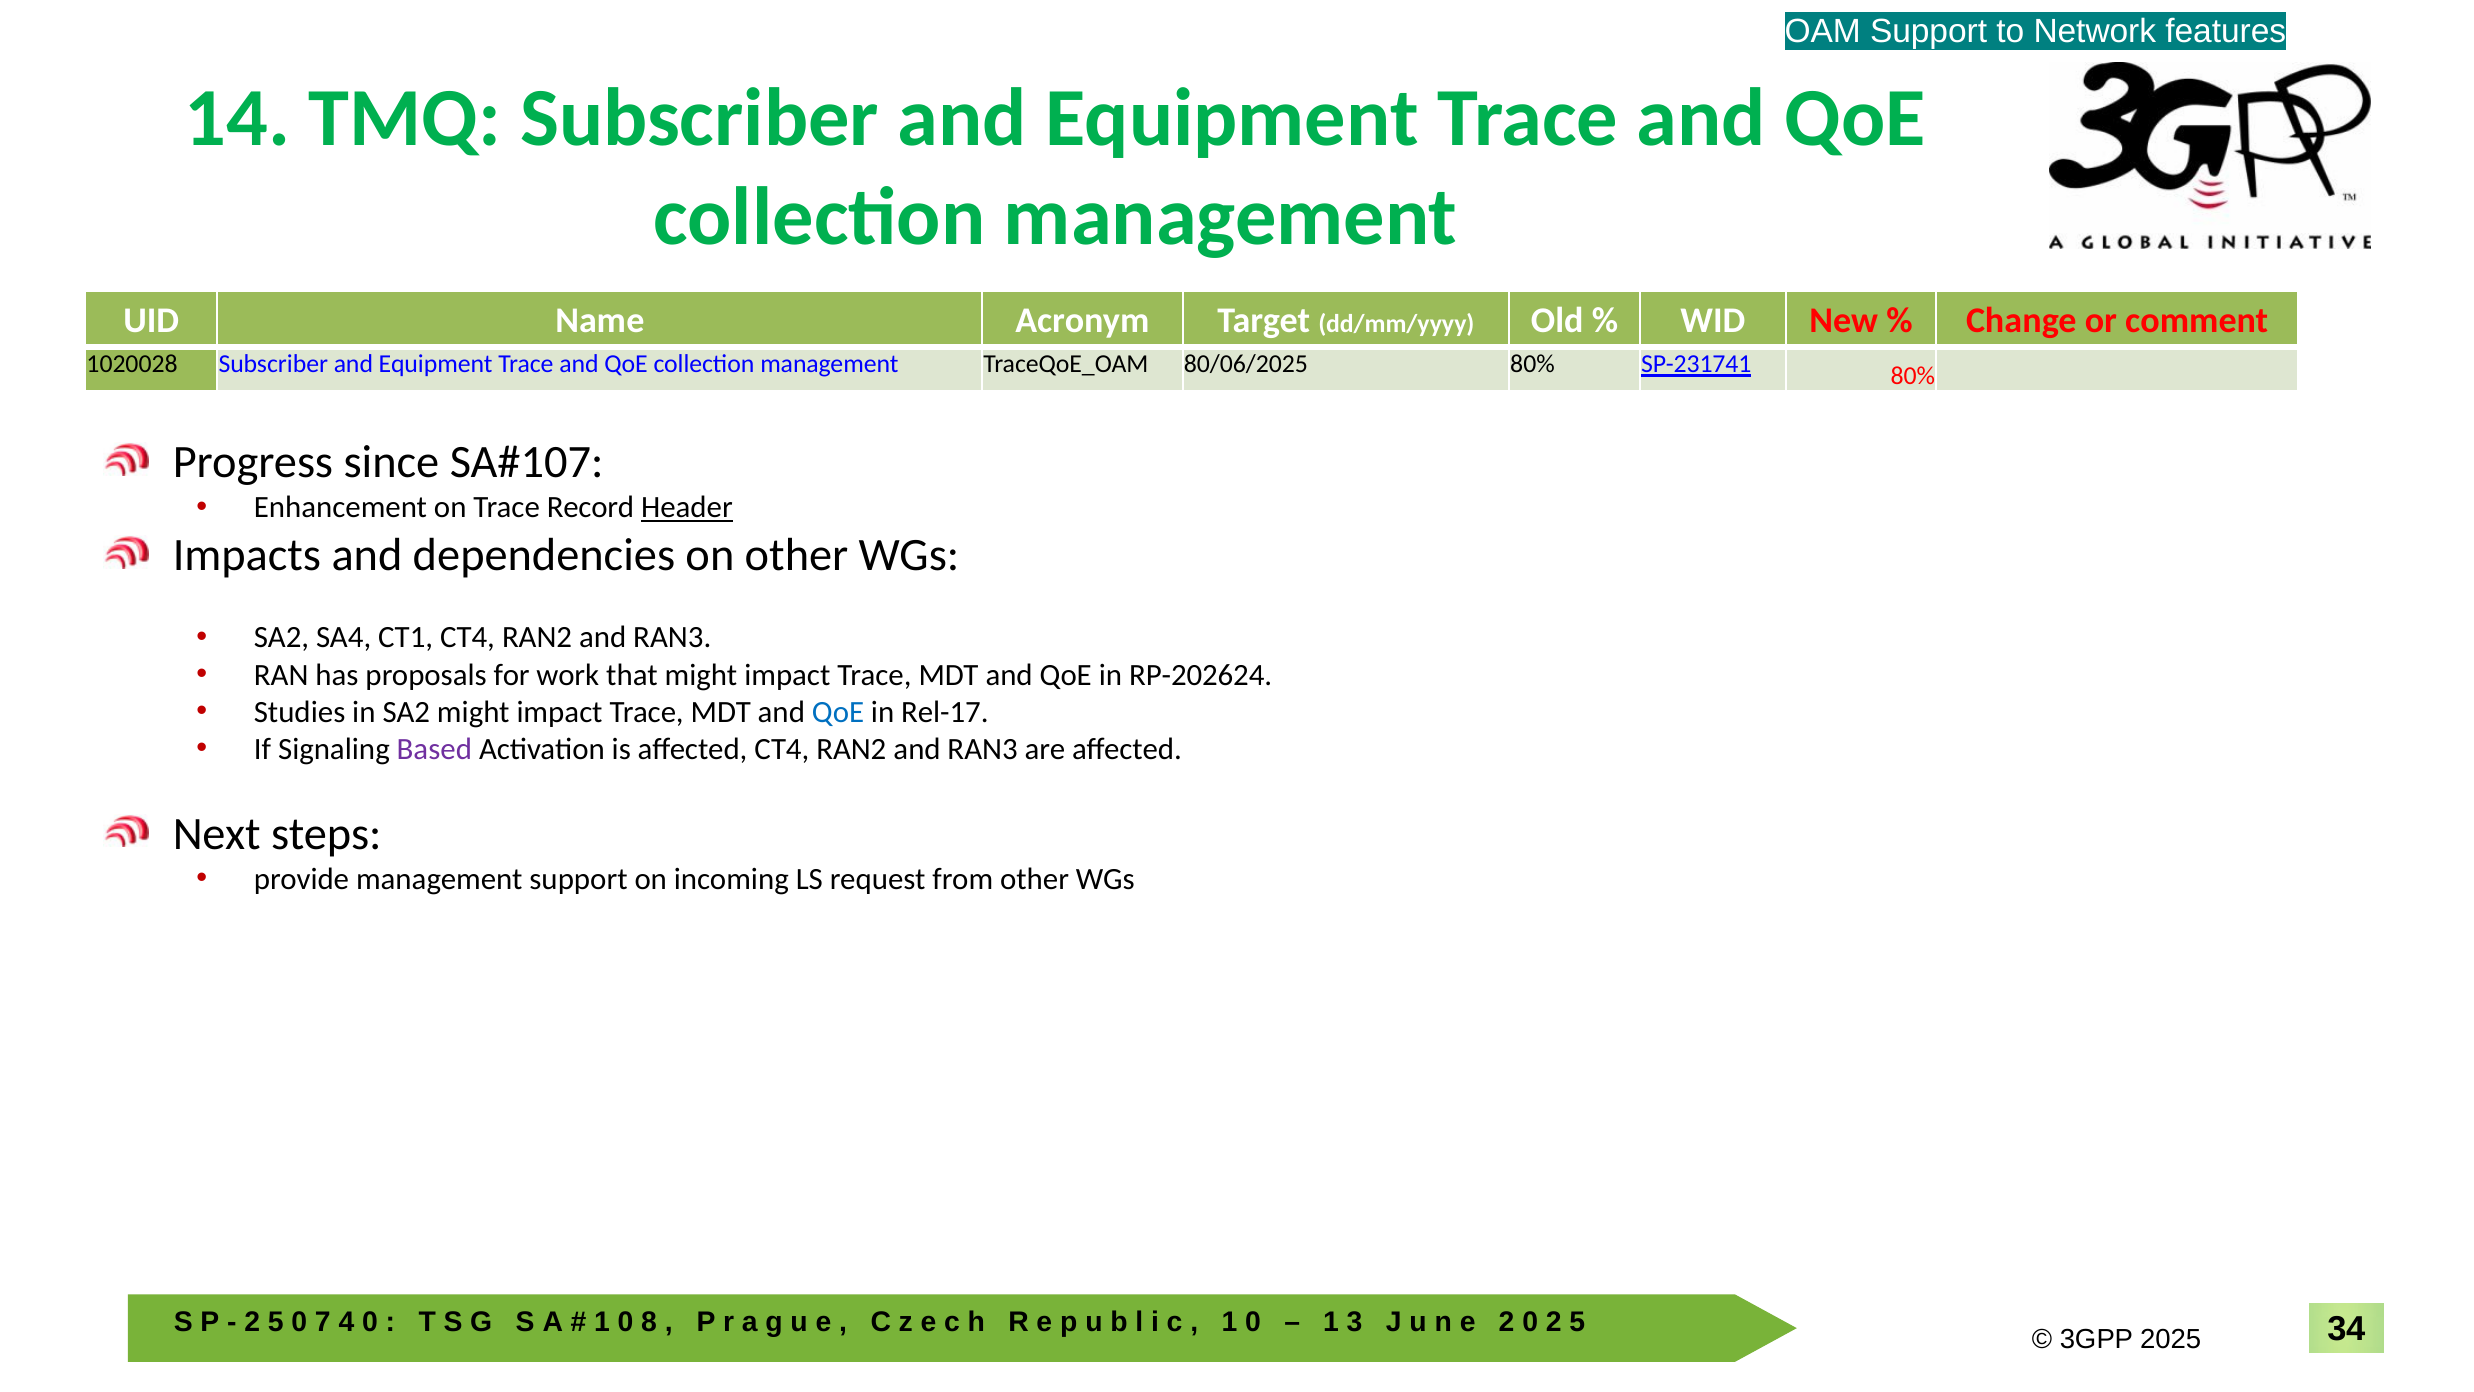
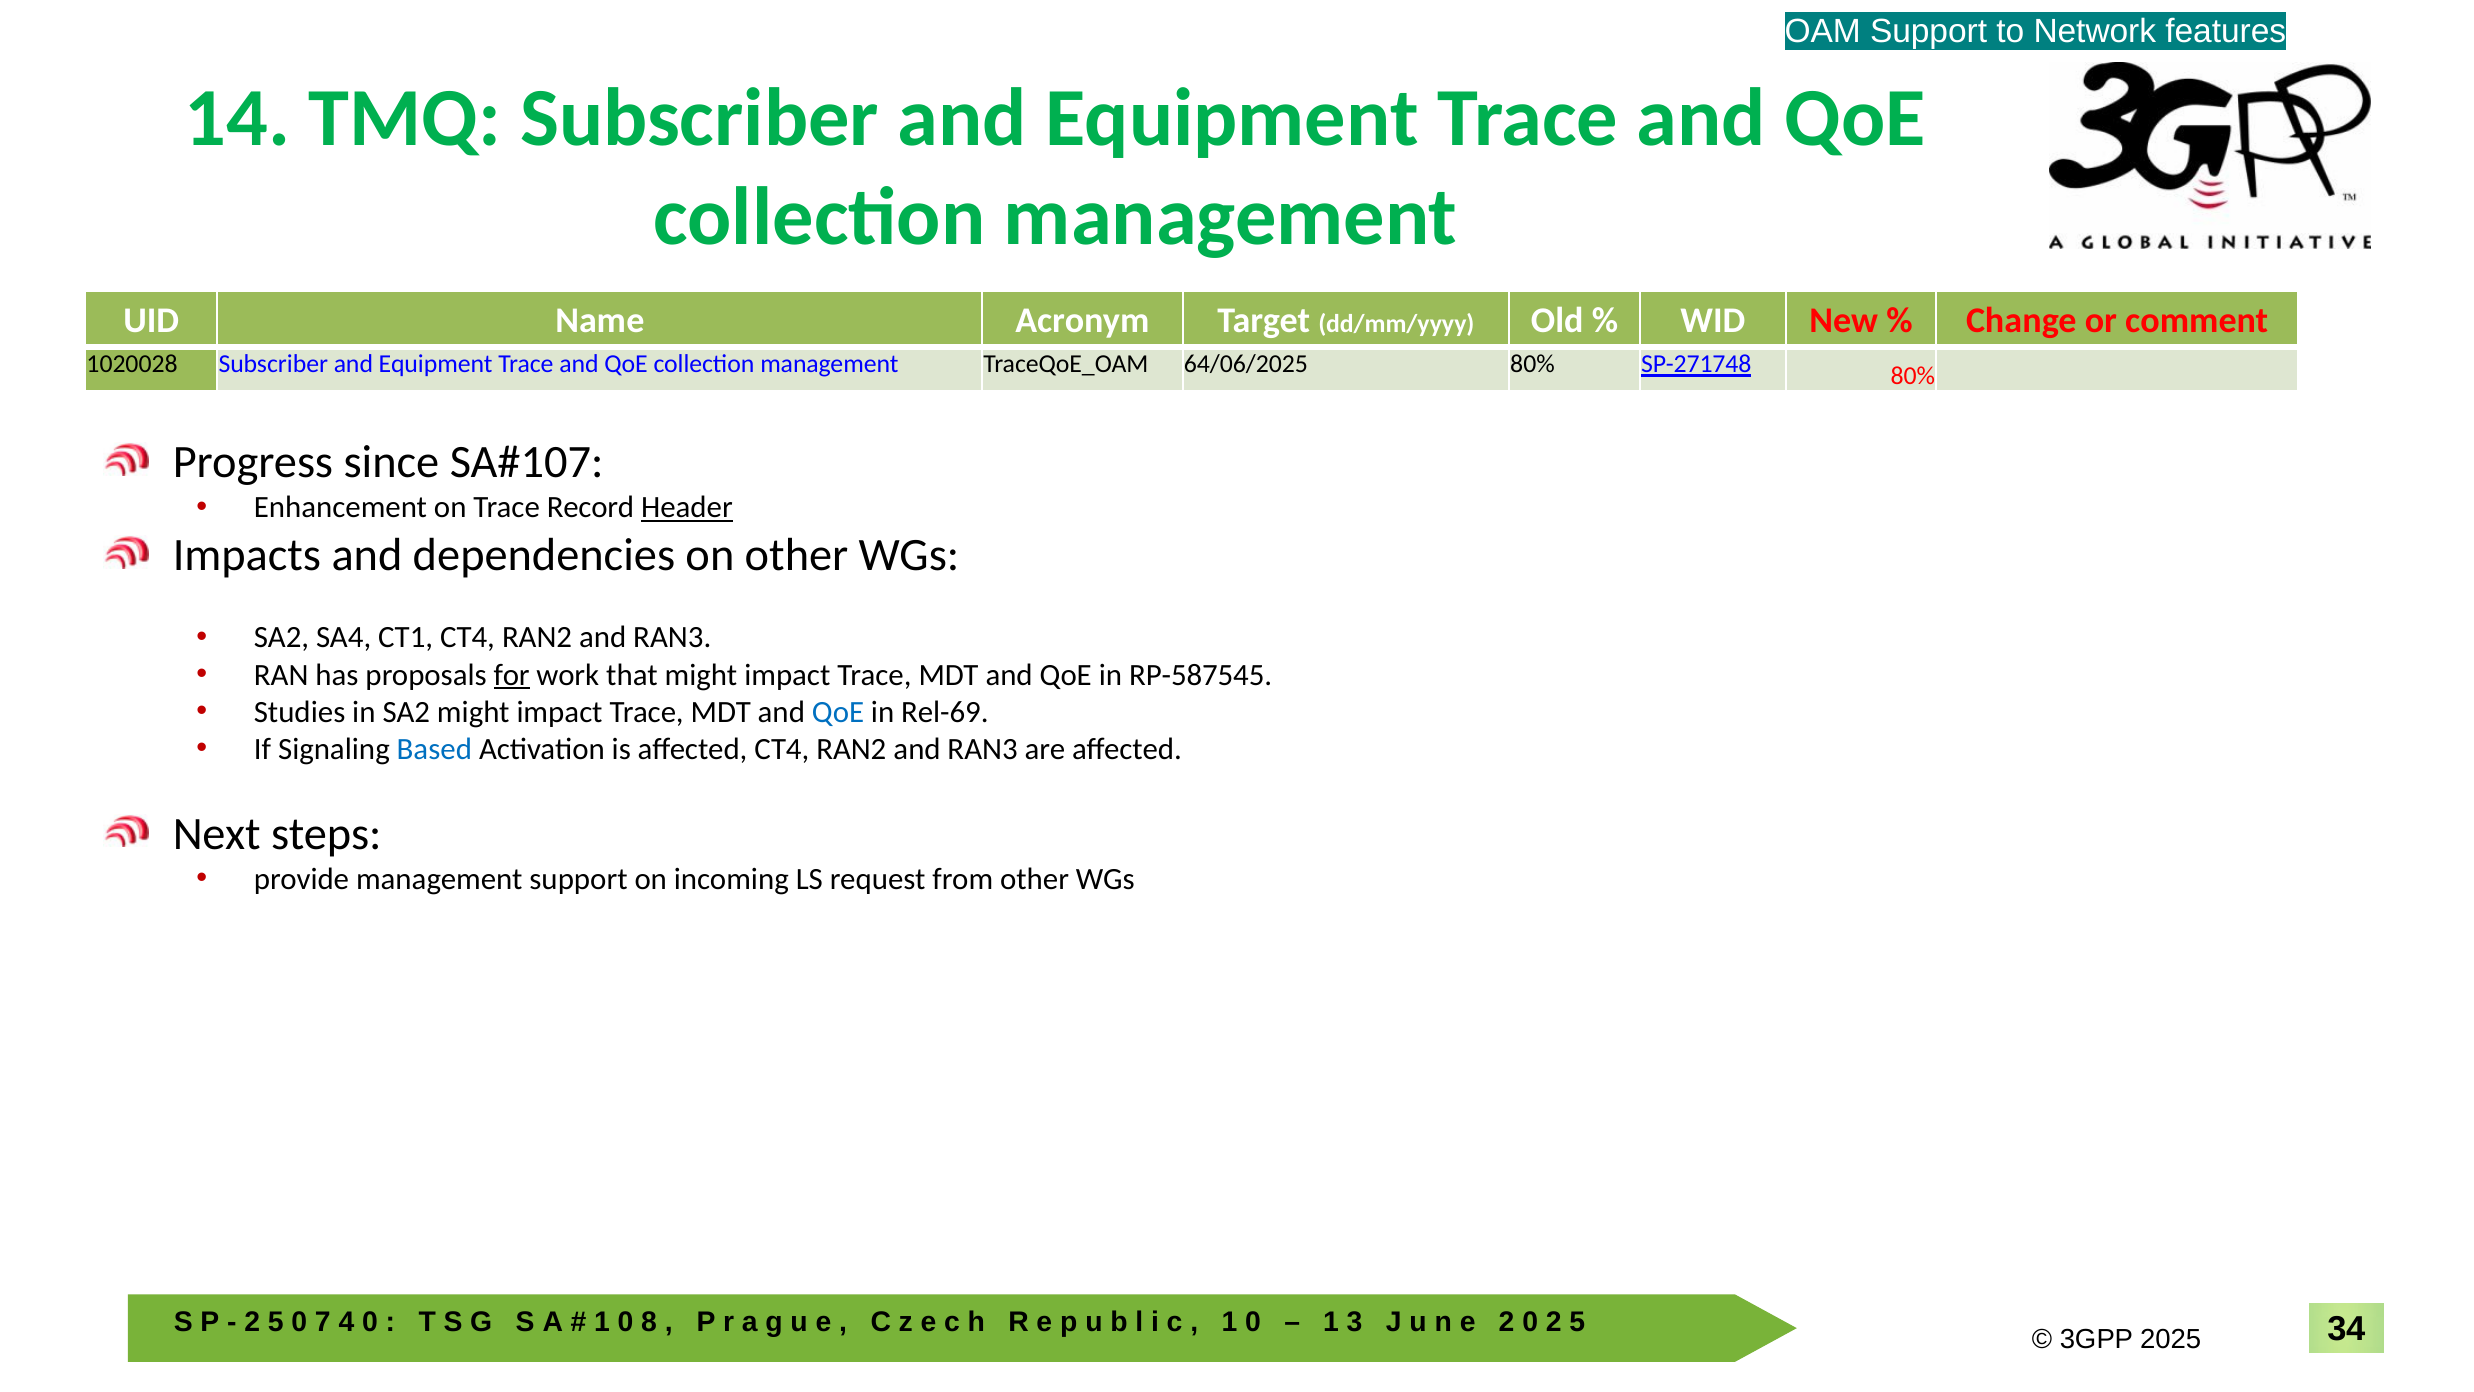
80/06/2025: 80/06/2025 -> 64/06/2025 (1246, 364)
SP-231741: SP-231741 -> SP-271748 (1696, 364)
for underline: none -> present (512, 675)
RP-202624: RP-202624 -> RP-587545 (1201, 675)
Rel-17: Rel-17 -> Rel-69 (945, 712)
Based colour: purple -> blue (434, 749)
